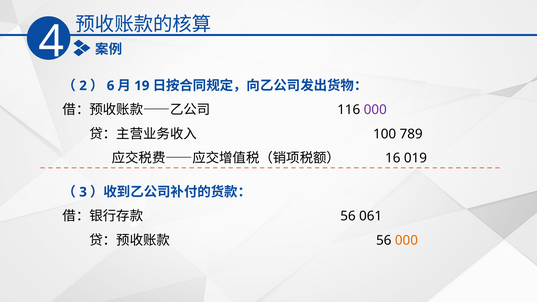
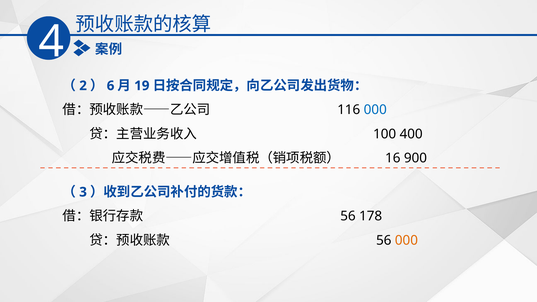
000 colour: purple -> blue (375, 110)
789: 789 -> 400 (411, 134)
019: 019 -> 900 (415, 158)
061: 061 -> 178 (371, 216)
